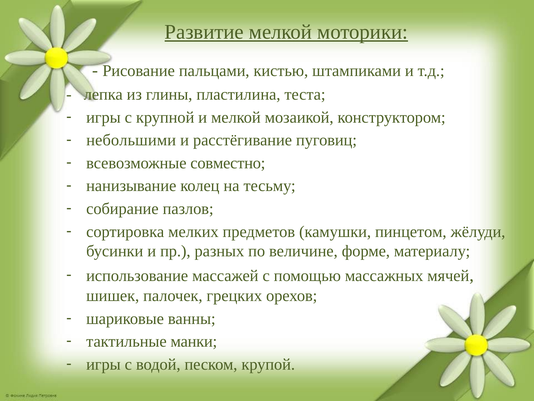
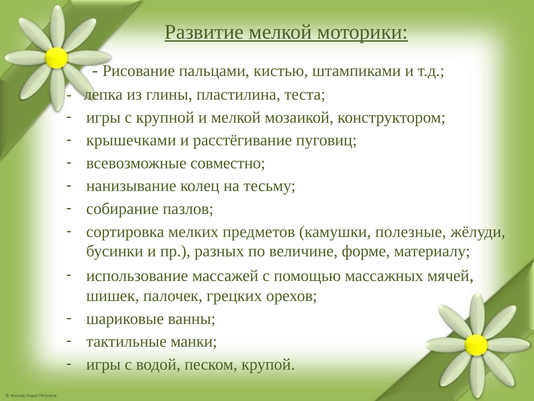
небольшими: небольшими -> крышечками (131, 140)
пинцетом: пинцетом -> полезные (411, 231)
